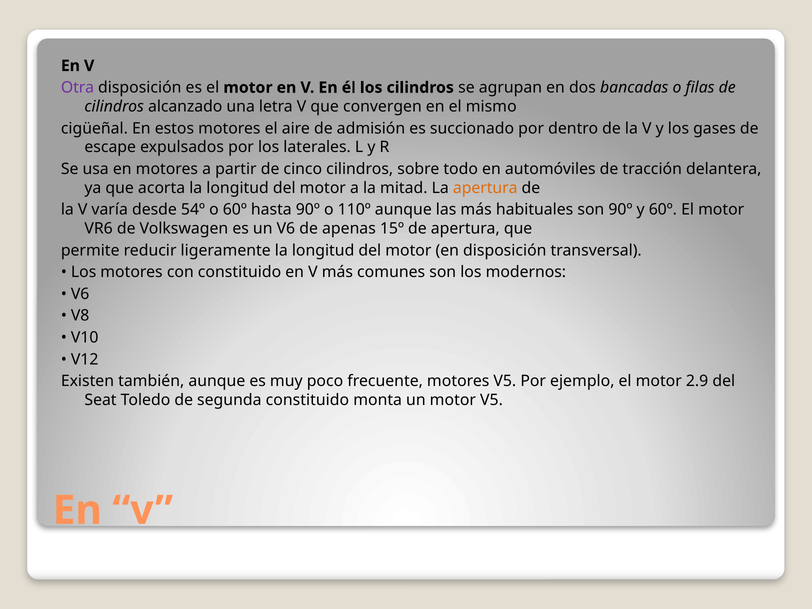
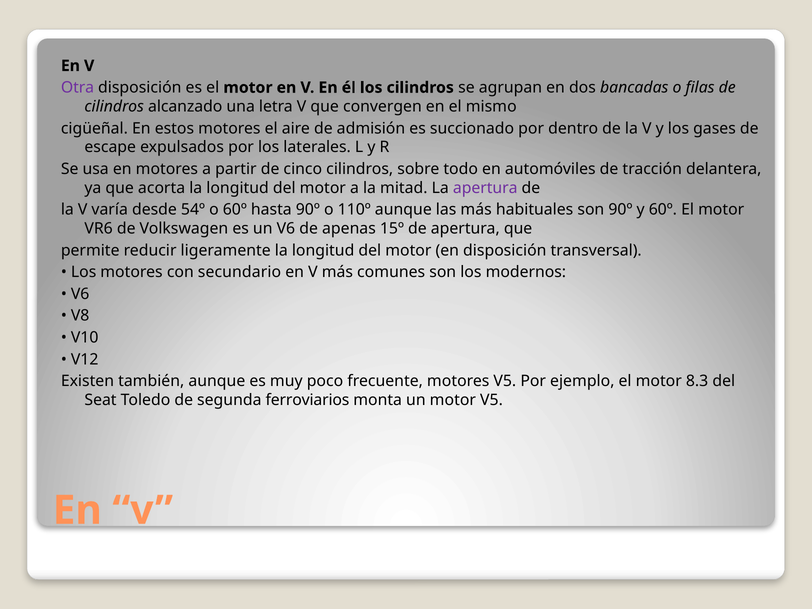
apertura colour: orange -> purple (485, 188)
con constituido: constituido -> secundario (239, 272)
2.9: 2.9 -> 8.3 (697, 381)
segunda constituido: constituido -> ferroviarios (307, 400)
